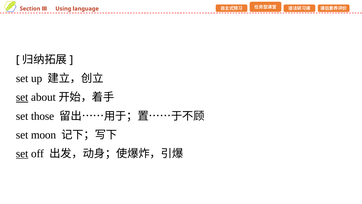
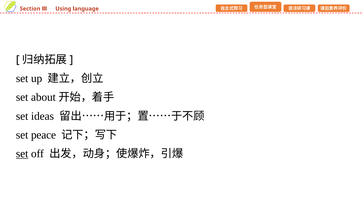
set underline: present -> none (22, 97)
those: those -> ideas (42, 116)
moon: moon -> peace (43, 135)
